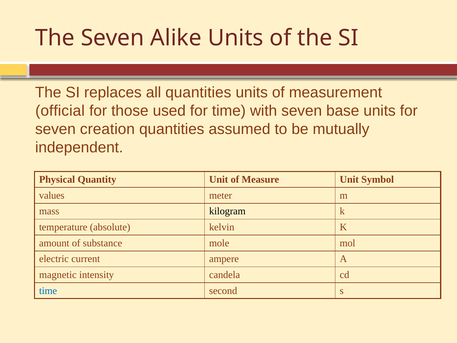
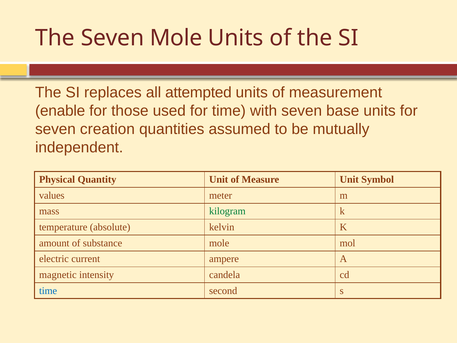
Seven Alike: Alike -> Mole (176, 38)
all quantities: quantities -> attempted (198, 92)
official: official -> enable (60, 111)
kilogram colour: black -> green (227, 211)
